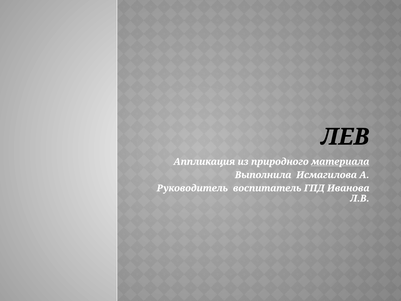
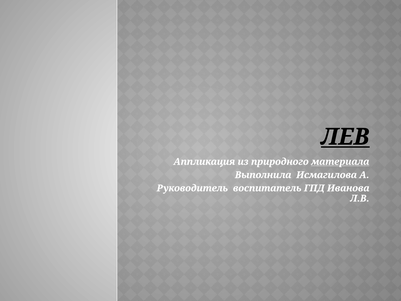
ЛЕВ underline: none -> present (345, 137)
